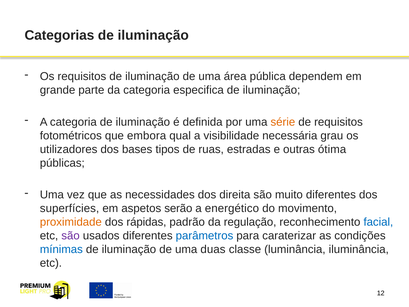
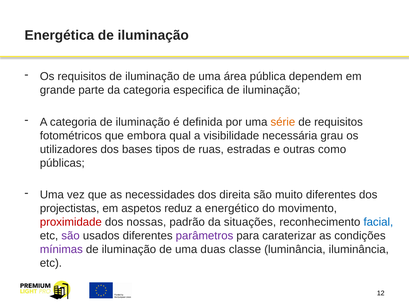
Categorias: Categorias -> Energética (59, 35)
ótima: ótima -> como (332, 149)
superfícies: superfícies -> projectistas (70, 208)
serão: serão -> reduz (178, 208)
proximidade colour: orange -> red (71, 222)
rápidas: rápidas -> nossas (146, 222)
regulação: regulação -> situações (250, 222)
parâmetros colour: blue -> purple (205, 236)
mínimas colour: blue -> purple (61, 249)
